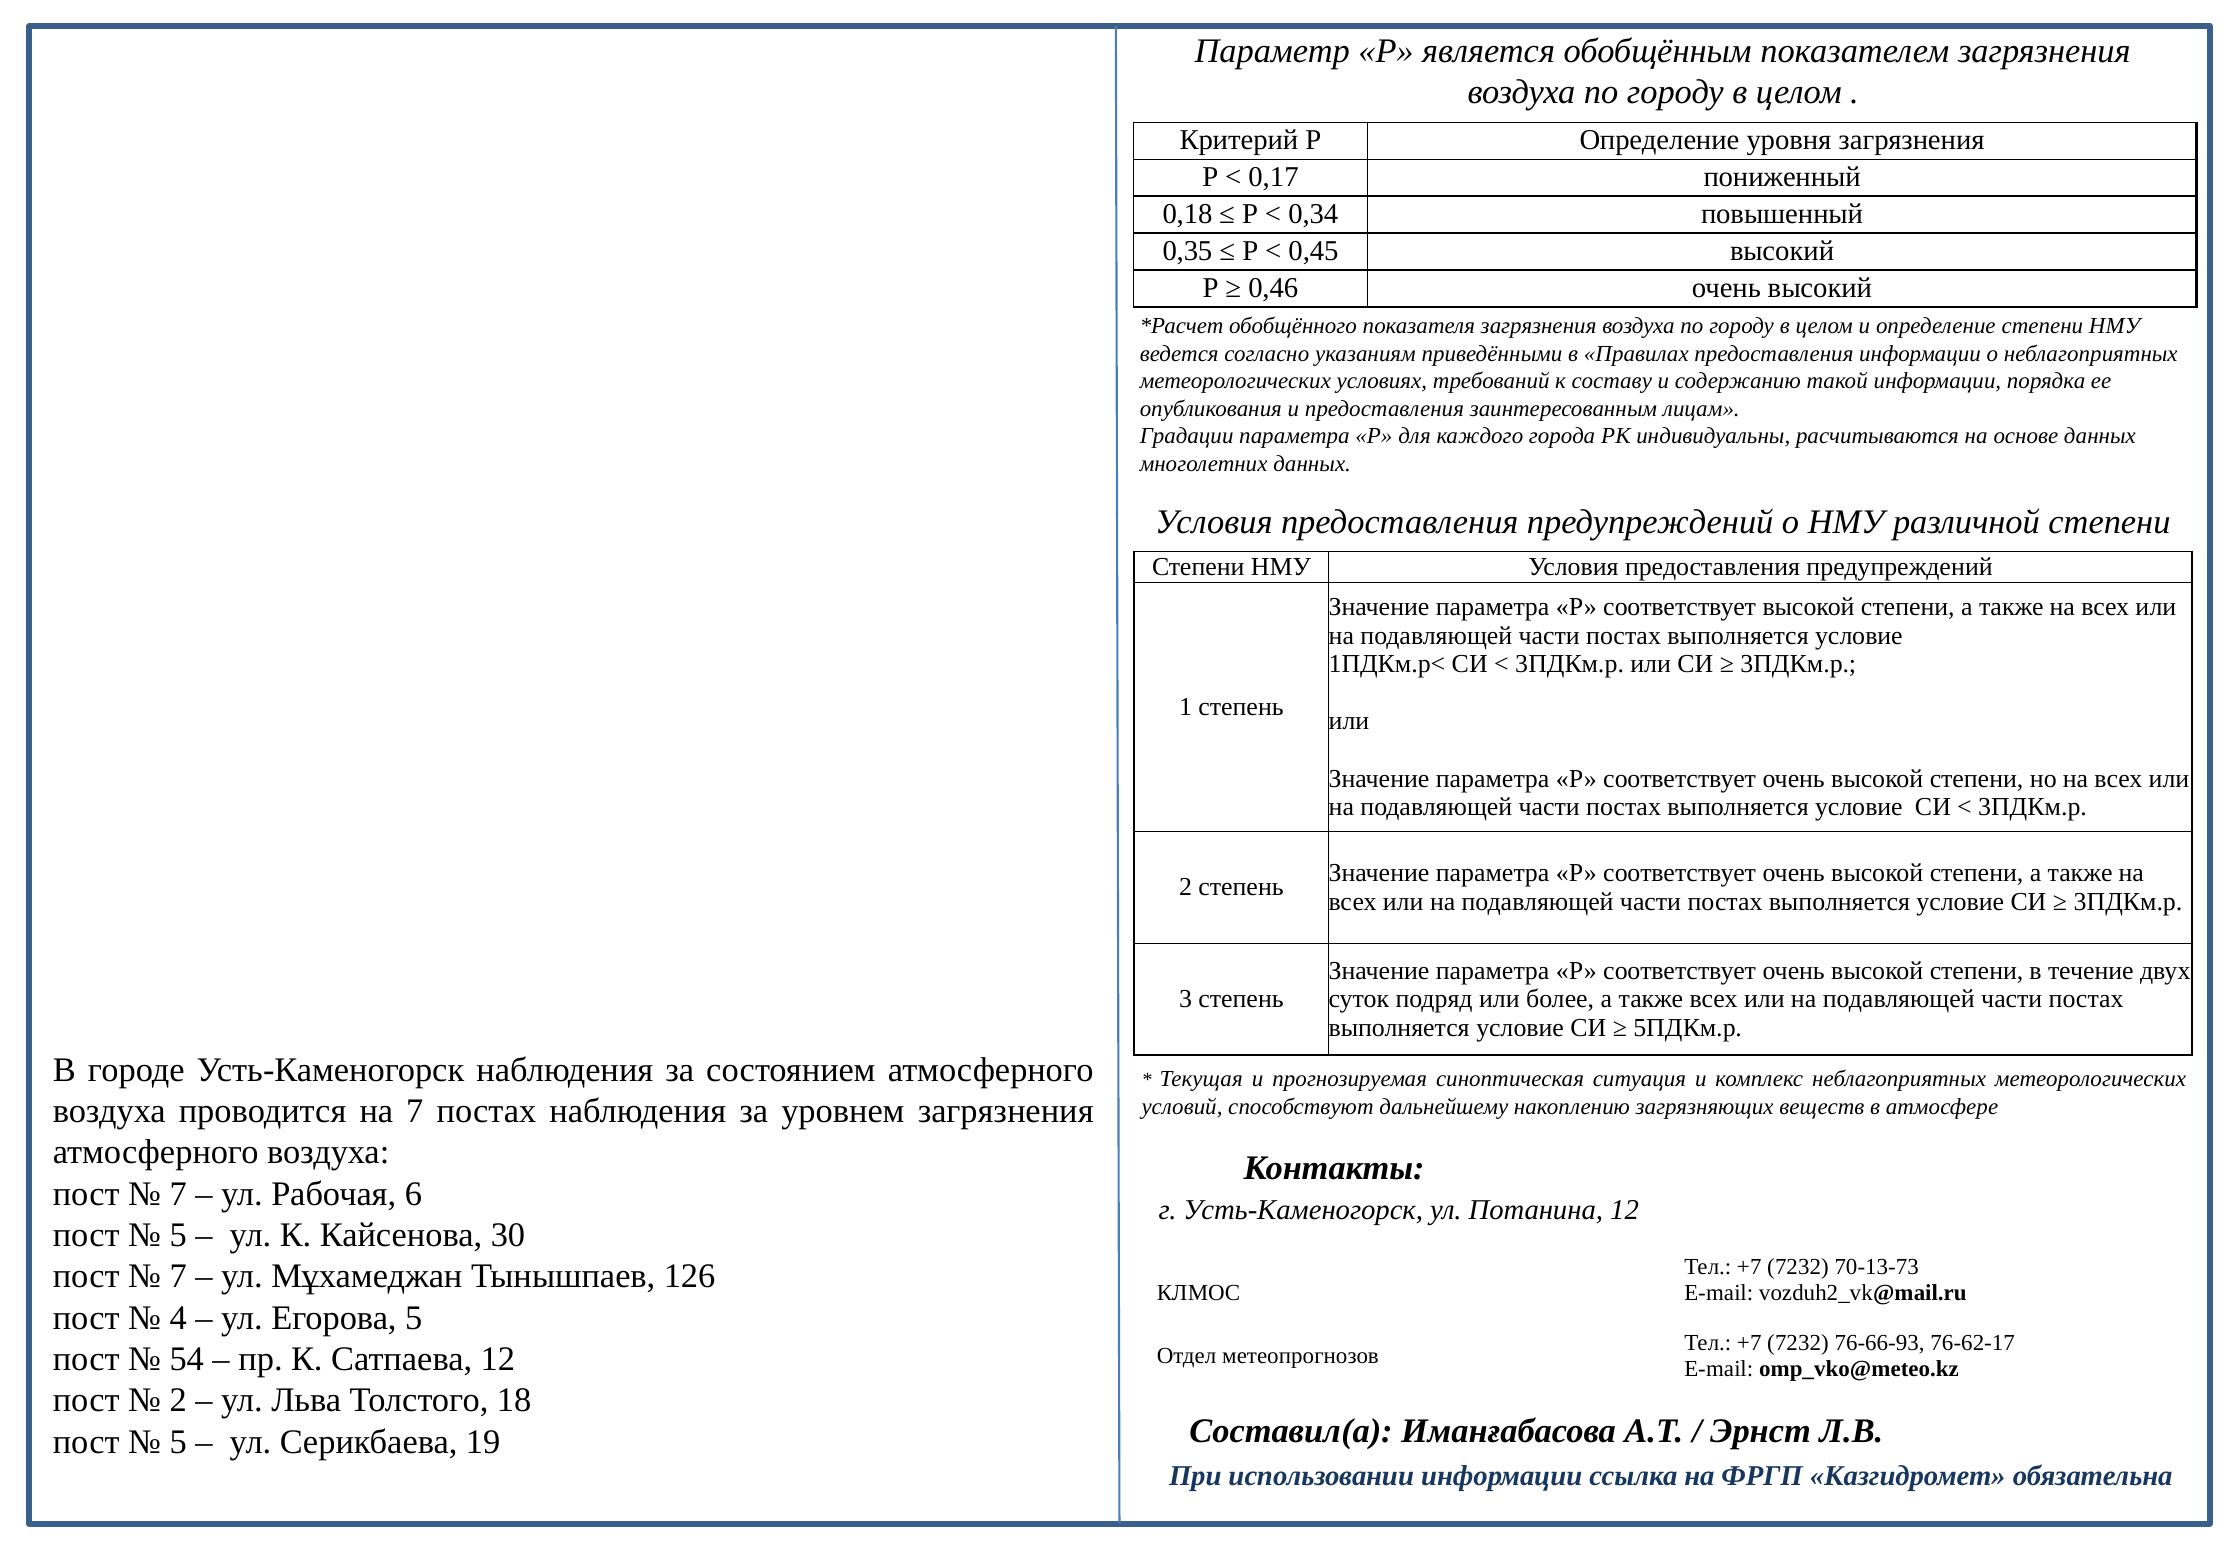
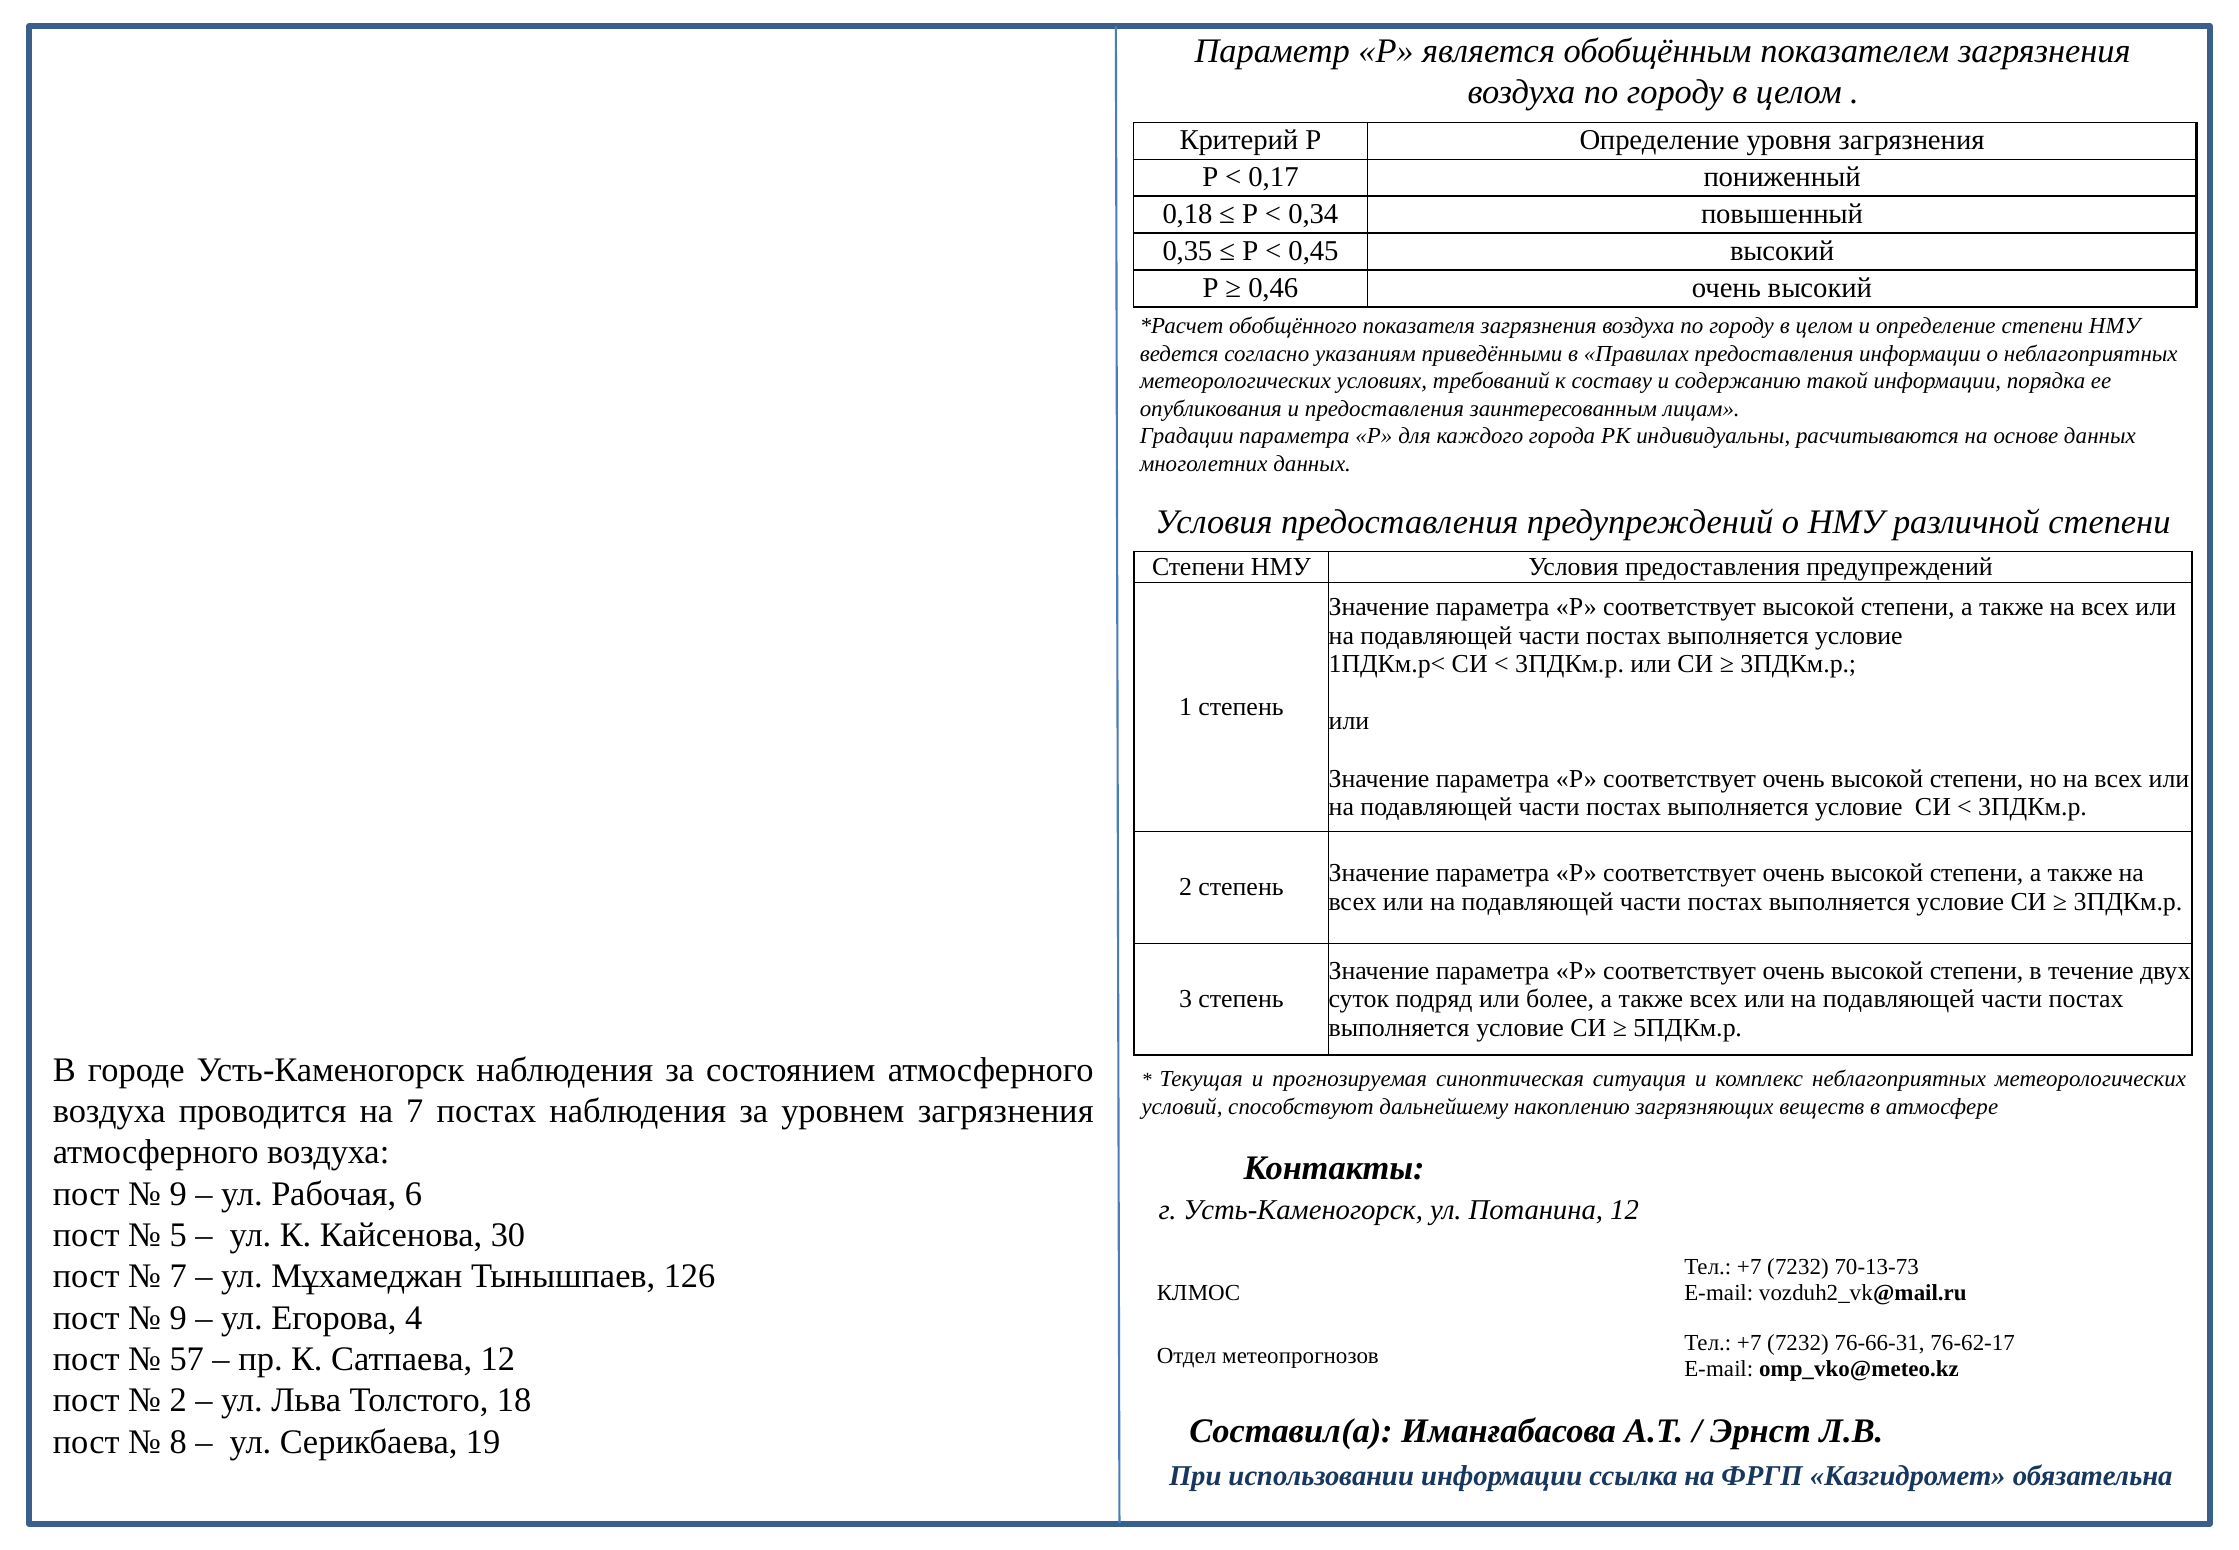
7: 7 -> 9 (178, 1194)
4: 4 -> 9 (178, 1318)
Егорова 5: 5 -> 4 (414, 1318)
76-66-93: 76-66-93 -> 76-66-31 (1880, 1343)
54: 54 -> 57 (187, 1359)
5: 5 -> 8 (178, 1442)
